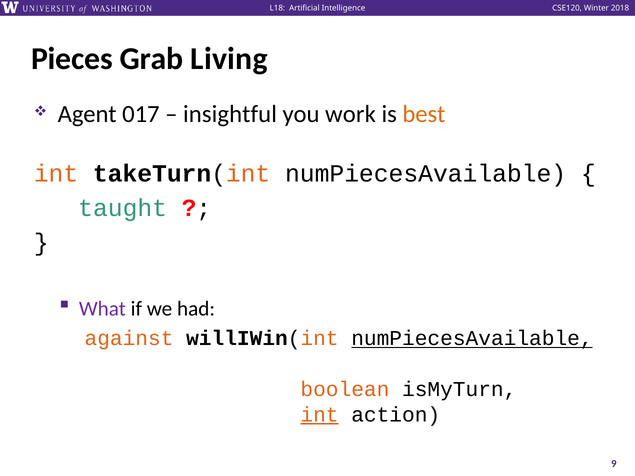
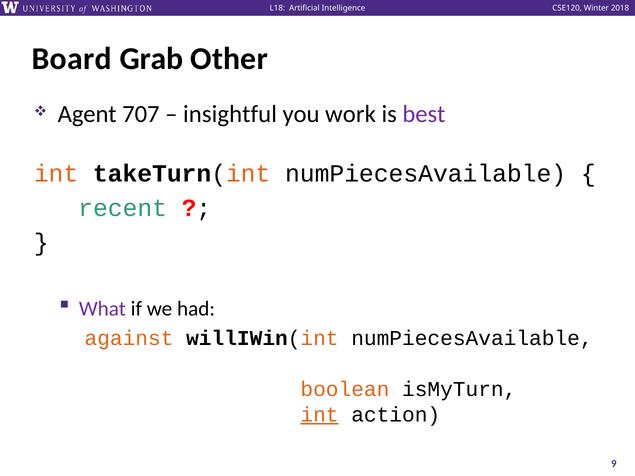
Pieces: Pieces -> Board (72, 59)
Living: Living -> Other (229, 59)
017: 017 -> 707 (141, 114)
best colour: orange -> purple (424, 114)
taught: taught -> recent (123, 208)
numPiecesAvailable underline: present -> none (472, 339)
